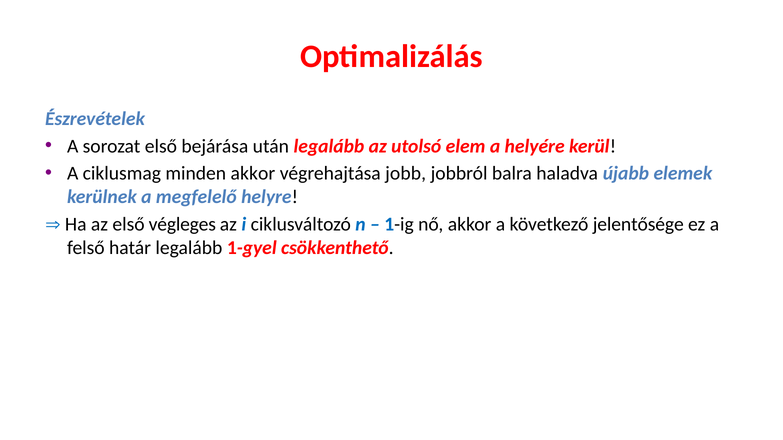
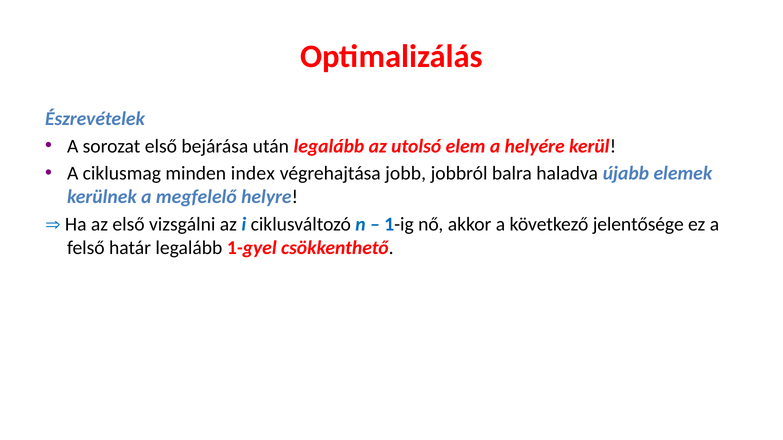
minden akkor: akkor -> index (253, 174)
végleges: végleges -> vizsgálni (182, 225)
